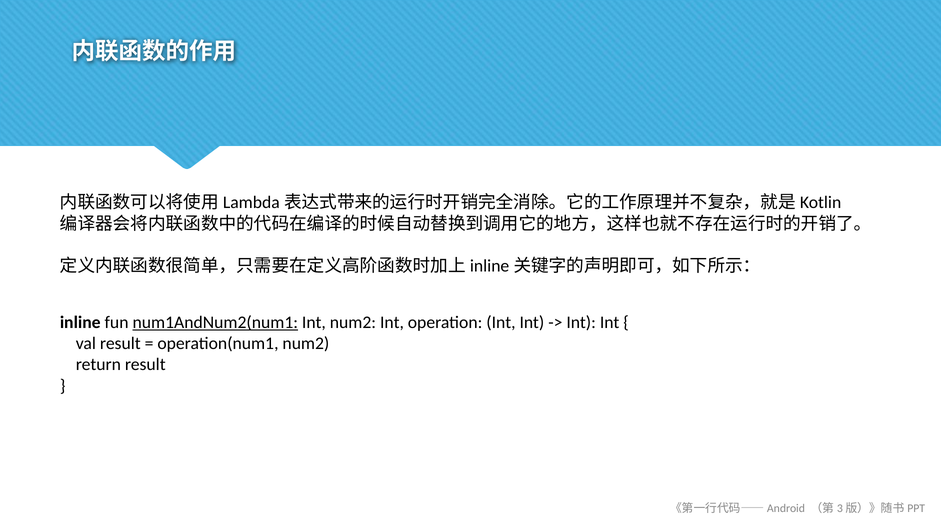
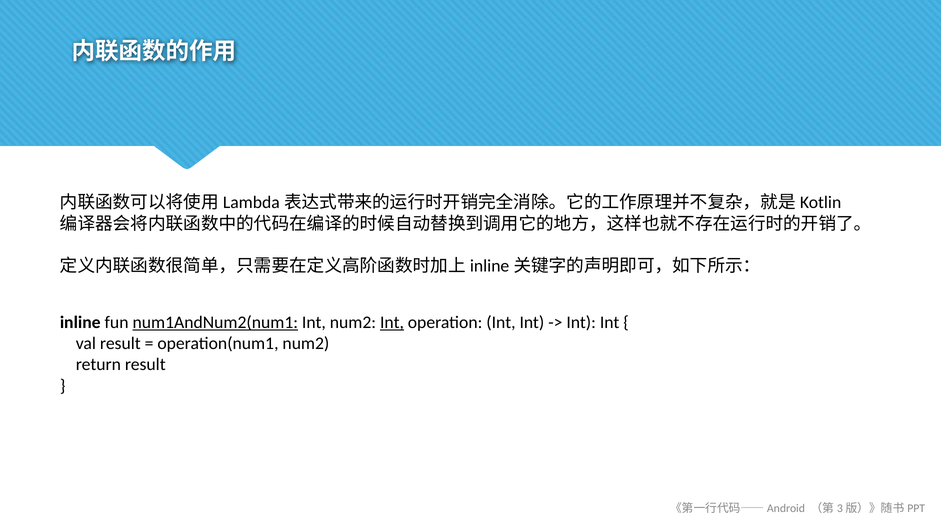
Int underline: none -> present (392, 322)
